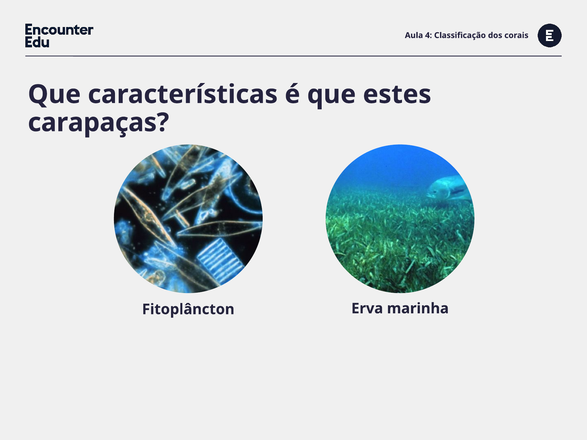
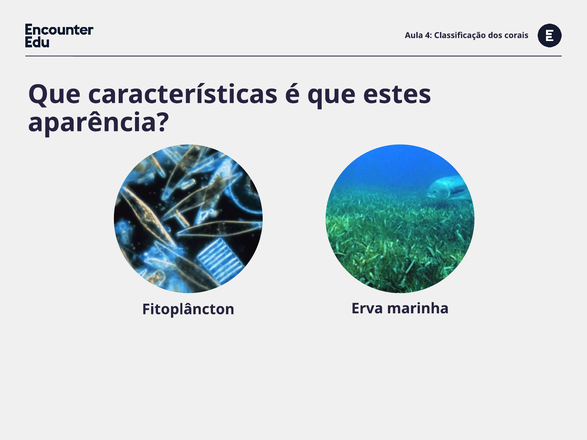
carapaças: carapaças -> aparência (98, 123)
